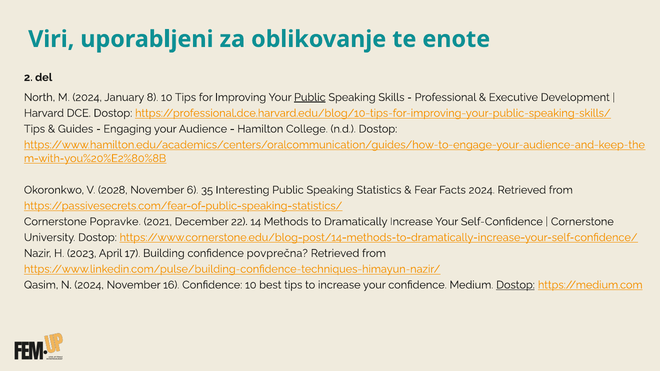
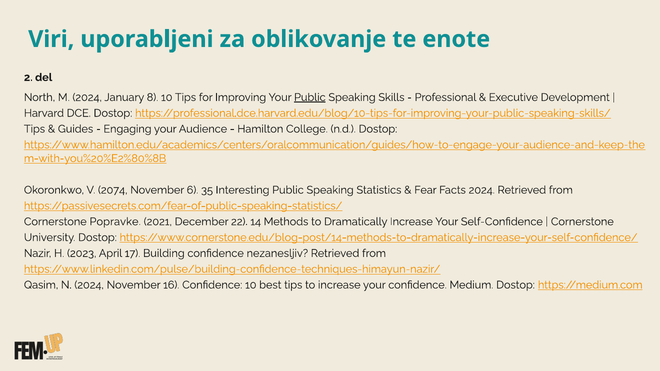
2028: 2028 -> 2074 (113, 190)
povprečna: povprečna -> nezanesljiv (277, 253)
Dostop underline: present -> none (515, 285)
